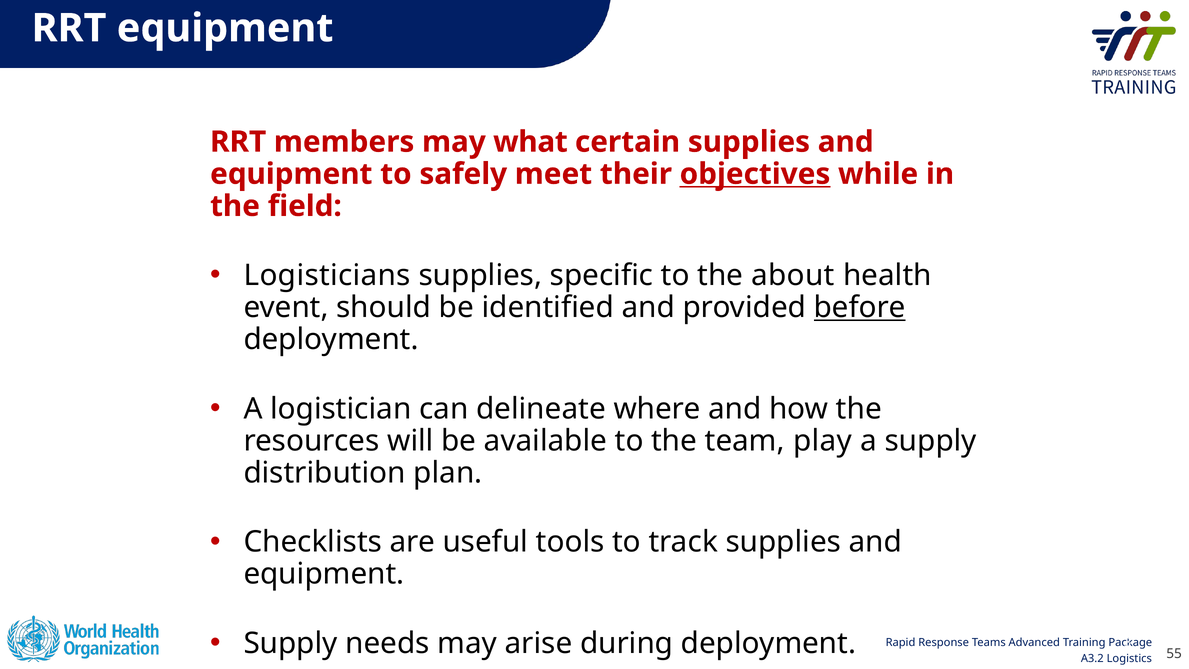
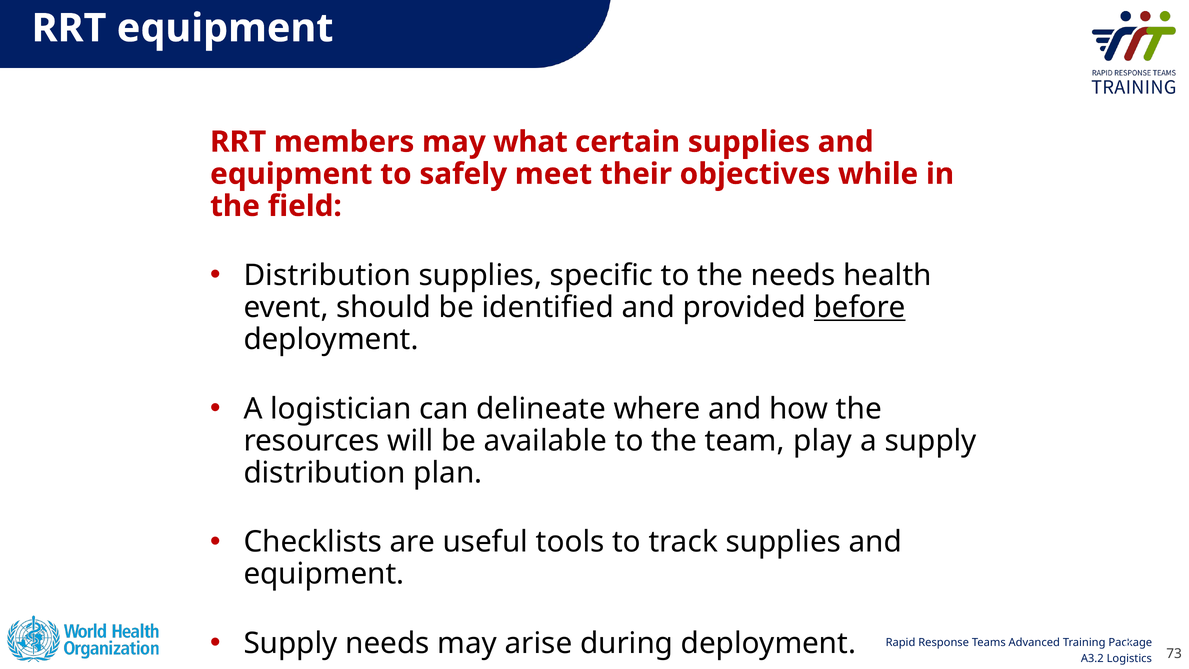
objectives underline: present -> none (755, 174)
Logisticians: Logisticians -> Distribution (327, 275)
the about: about -> needs (793, 275)
55: 55 -> 73 (1174, 654)
